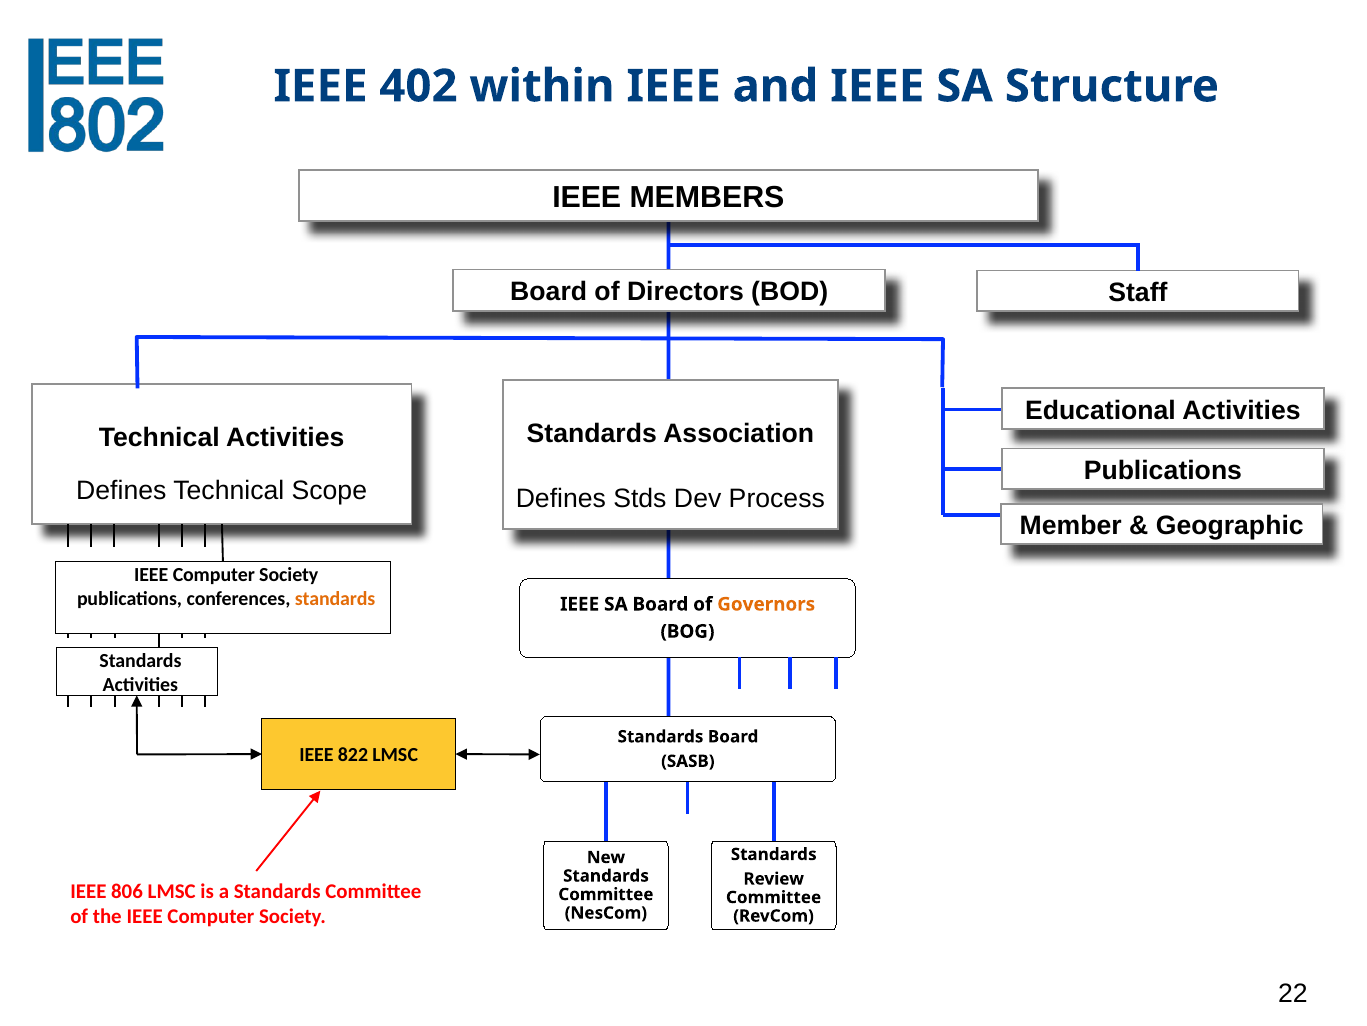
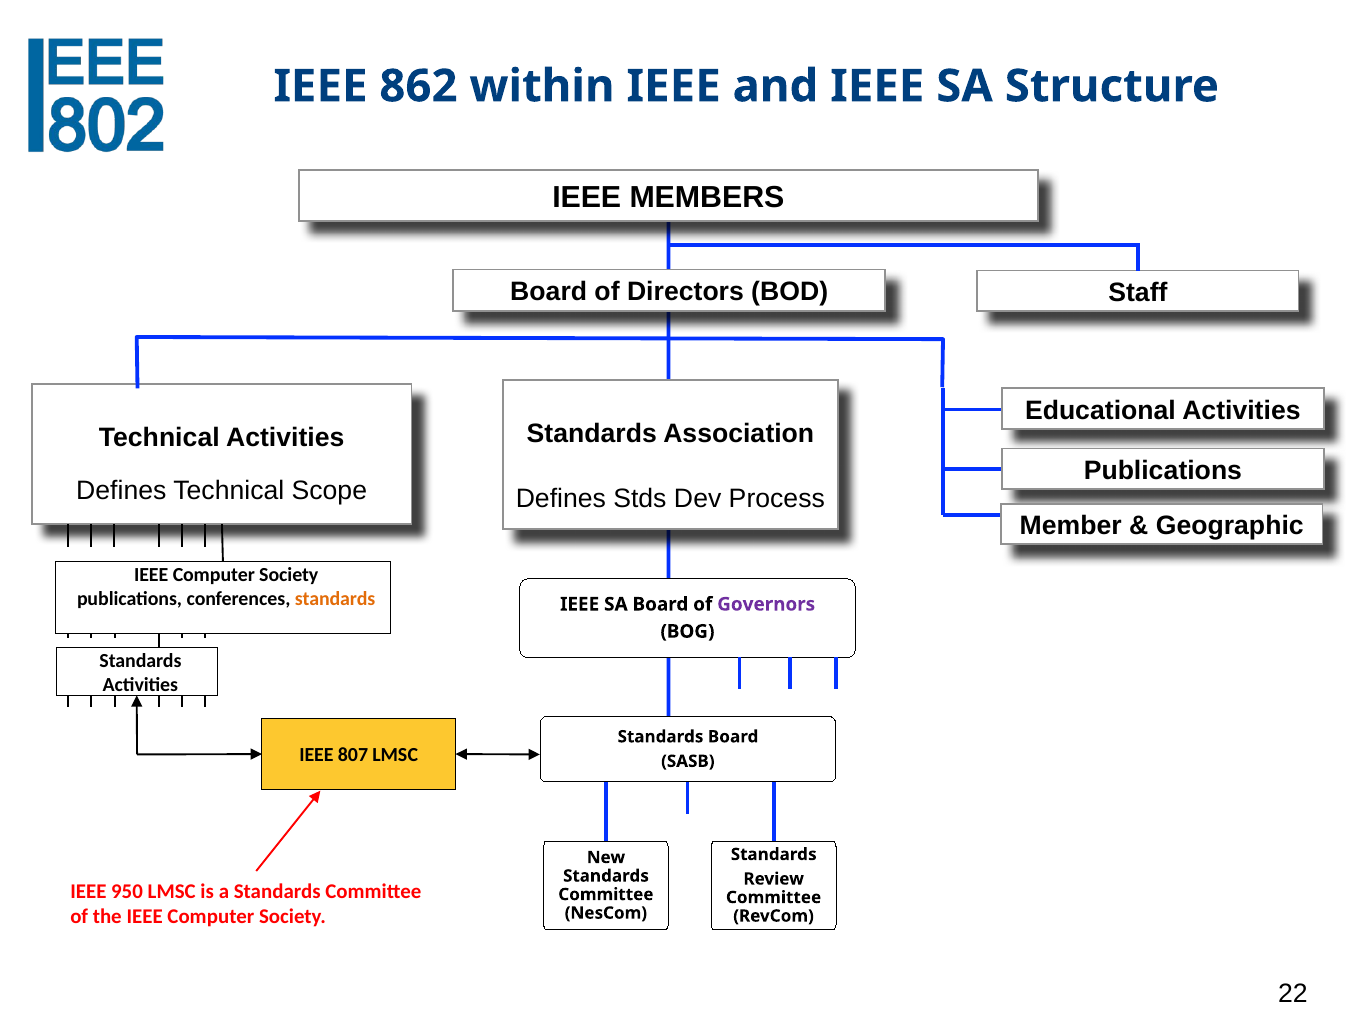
402: 402 -> 862 (418, 86)
Governors colour: orange -> purple (766, 604)
822: 822 -> 807 (353, 755)
806: 806 -> 950 (127, 891)
